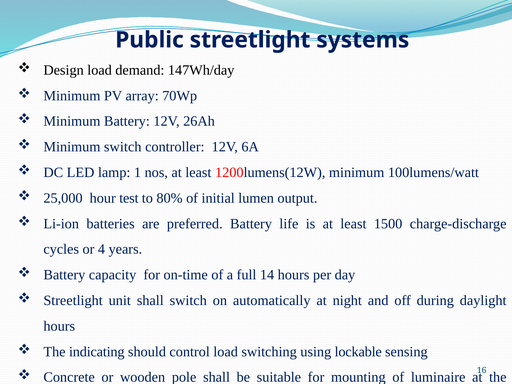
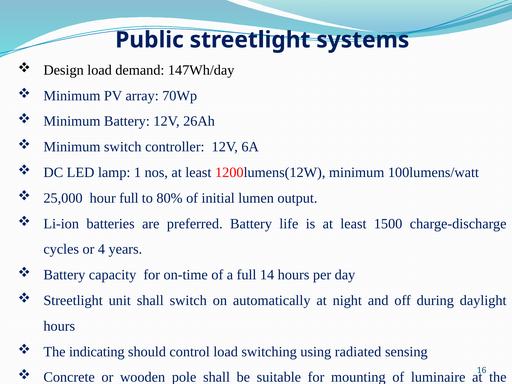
hour test: test -> full (129, 198)
lockable: lockable -> radiated (358, 352)
